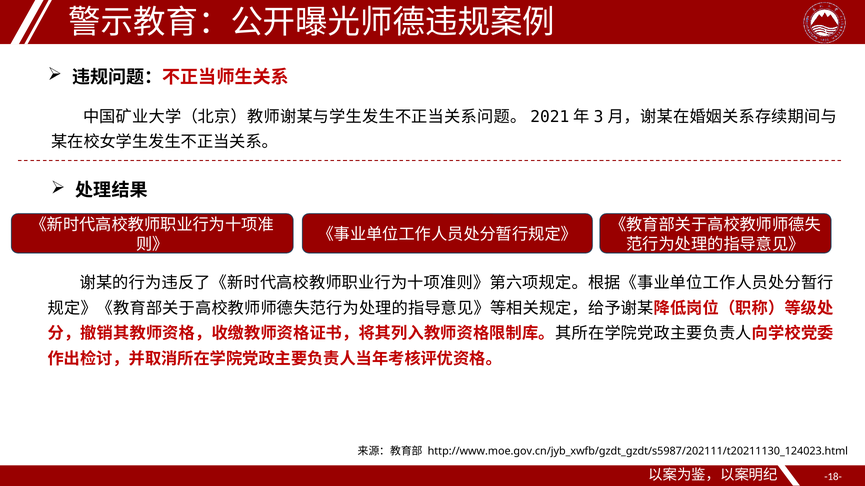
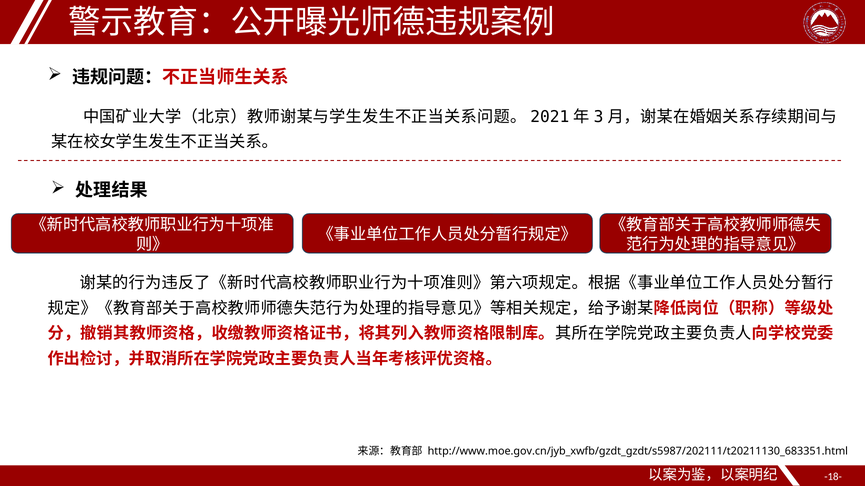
http://www.moe.gov.cn/jyb_xwfb/gzdt_gzdt/s5987/202111/t20211130_124023.html: http://www.moe.gov.cn/jyb_xwfb/gzdt_gzdt/s5987/202111/t20211130_124023.html -> http://www.moe.gov.cn/jyb_xwfb/gzdt_gzdt/s5987/202111/t20211130_683351.html (638, 452)
